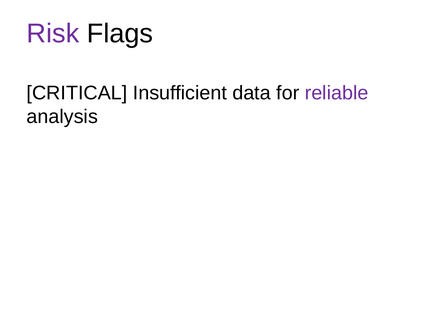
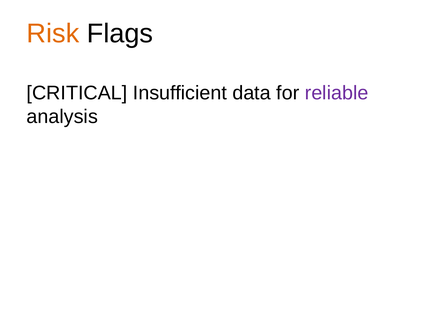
Risk colour: purple -> orange (53, 34)
